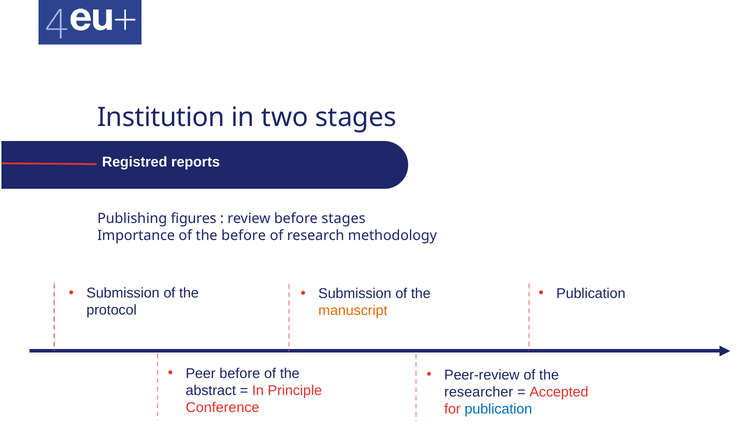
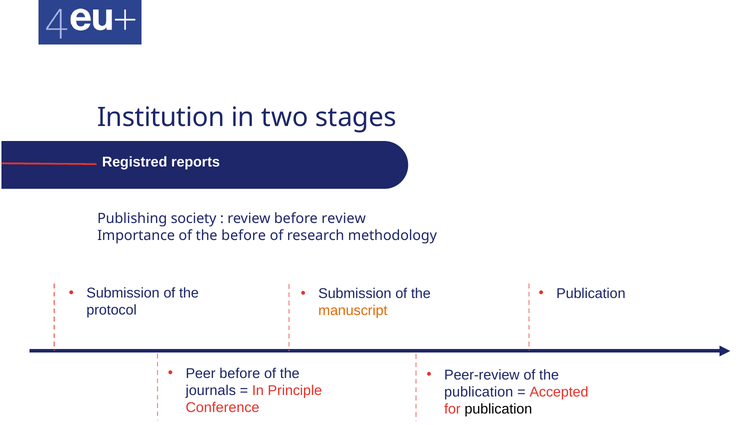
figures: figures -> society (194, 218)
before stages: stages -> review (344, 218)
abstract: abstract -> journals (211, 390)
researcher: researcher -> publication (479, 392)
publication colour: blue -> black (498, 409)
